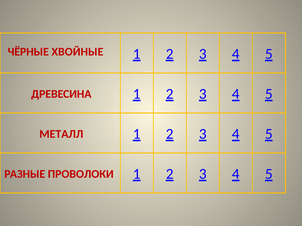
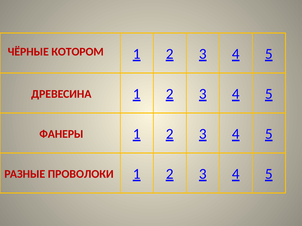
ХВОЙНЫЕ: ХВОЙНЫЕ -> КОТОРОМ (78, 52)
МЕТАЛЛ: МЕТАЛЛ -> ФАНЕРЫ (61, 134)
